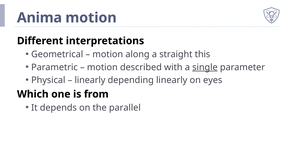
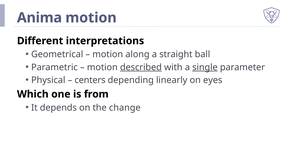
this: this -> ball (202, 54)
described underline: none -> present (141, 67)
linearly: linearly -> centers (90, 80)
parallel: parallel -> change (125, 107)
